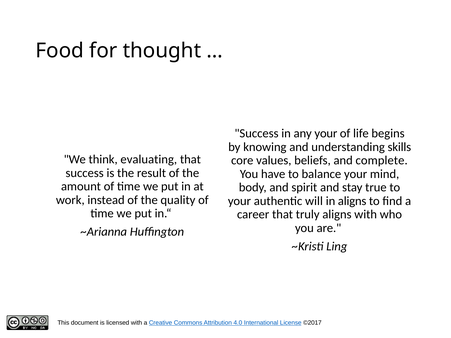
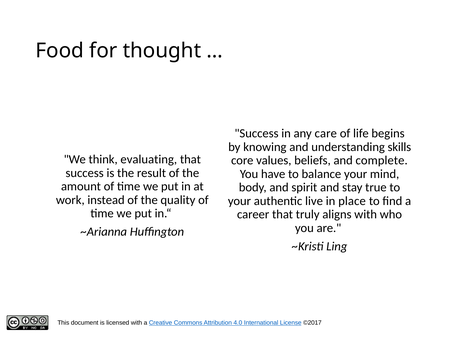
any your: your -> care (326, 133)
will: will -> live (314, 201)
in aligns: aligns -> place (352, 201)
